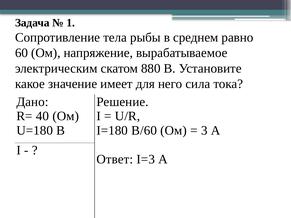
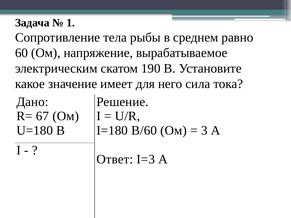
880: 880 -> 190 (151, 69)
40: 40 -> 67 (42, 116)
